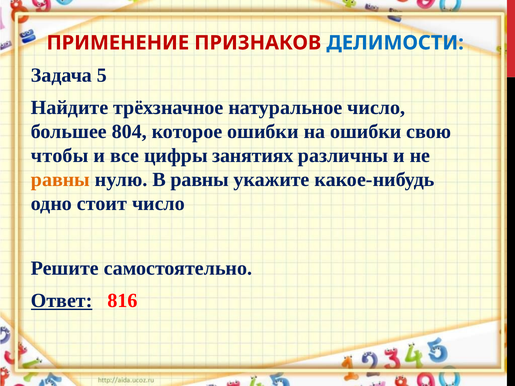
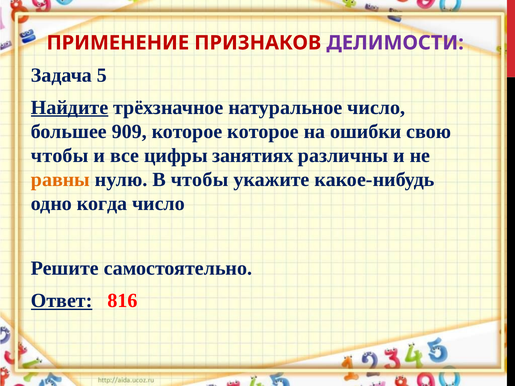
ДЕЛИМОСТИ colour: blue -> purple (395, 43)
Найдите underline: none -> present (70, 108)
804: 804 -> 909 (129, 132)
которое ошибки: ошибки -> которое (263, 132)
В равны: равны -> чтобы (200, 180)
стоит: стоит -> когда (102, 204)
